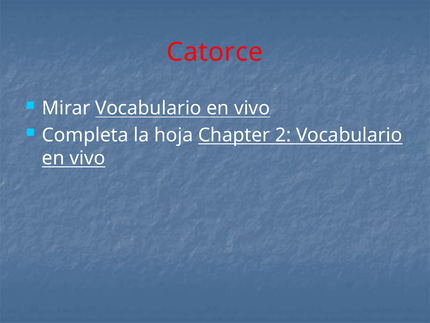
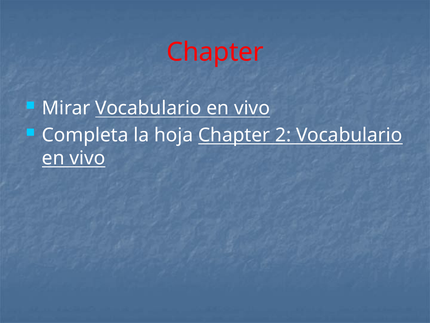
Catorce: Catorce -> Chapter (215, 52)
